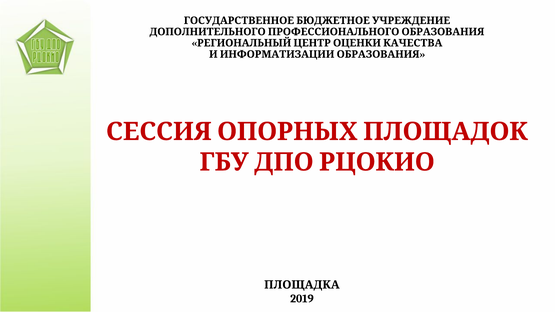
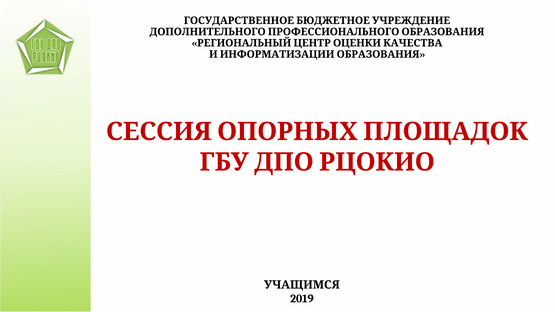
ПЛОЩАДКА: ПЛОЩАДКА -> УЧАЩИМСЯ (302, 285)
